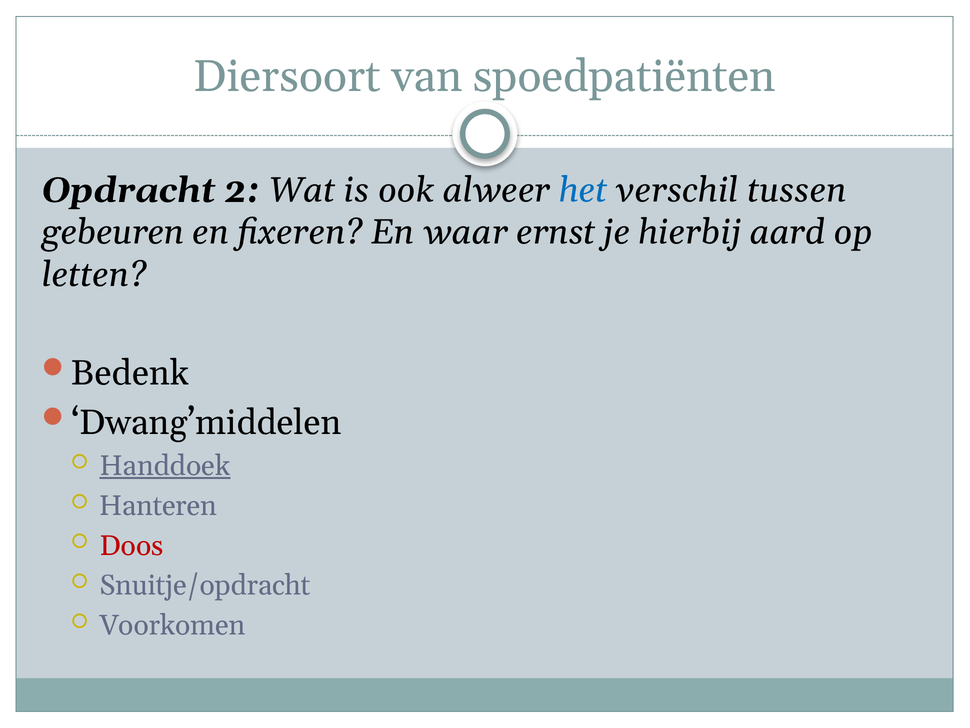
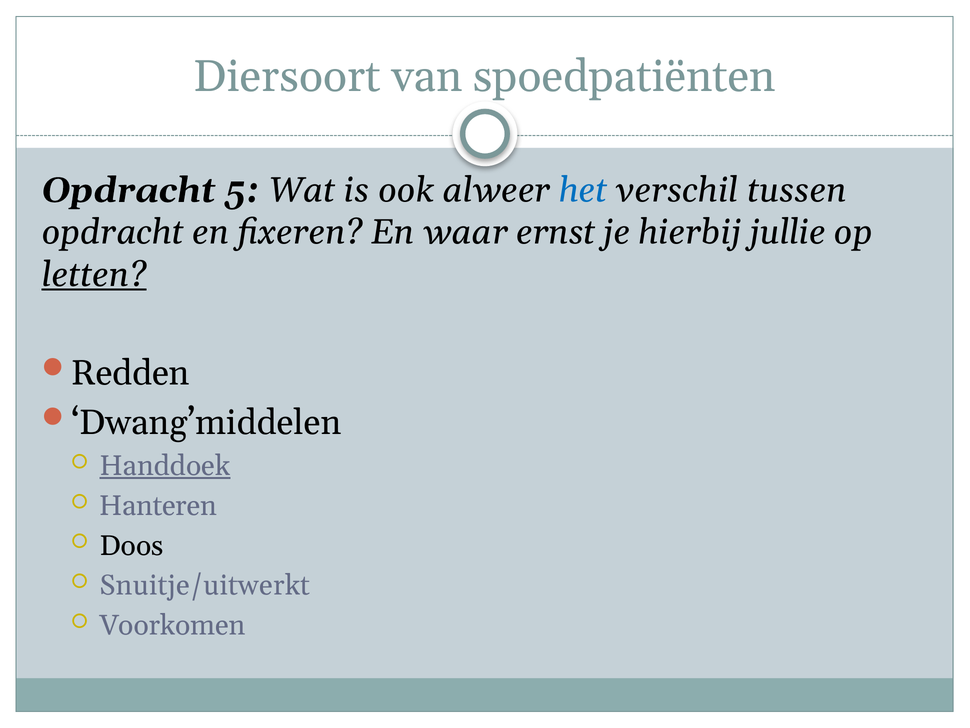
2: 2 -> 5 (242, 190)
gebeuren: gebeuren -> opdracht (113, 232)
aard: aard -> jullie (788, 232)
letten underline: none -> present (94, 274)
Bedenk: Bedenk -> Redden (130, 373)
Doos colour: red -> black (132, 545)
Snuitje/opdracht: Snuitje/opdracht -> Snuitje/uitwerkt (205, 585)
